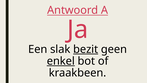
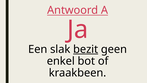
enkel underline: present -> none (61, 61)
